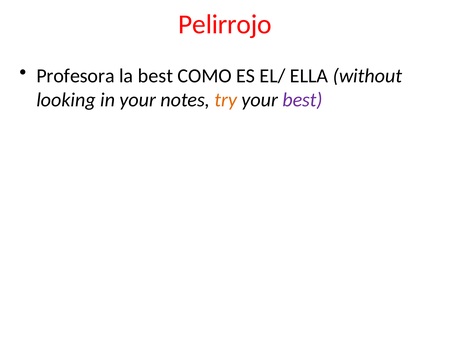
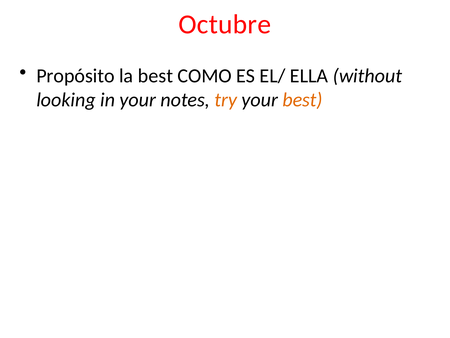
Pelirrojo: Pelirrojo -> Octubre (225, 24)
Profesora: Profesora -> Propósito (75, 76)
best colour: purple -> orange (303, 100)
